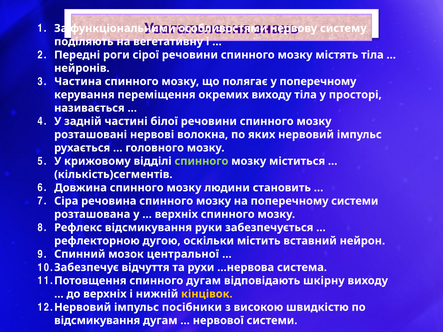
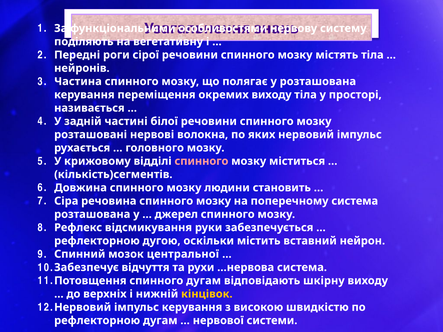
у поперечному: поперечному -> розташована (318, 81)
спинного colour: light green -> pink (201, 161)
поперечному системи: системи -> система (355, 201)
верхніх: верхніх -> джерел (176, 214)
імпульс посібники: посібники -> керування (192, 307)
відсмикування: відсмикування -> рефлекторною (97, 321)
